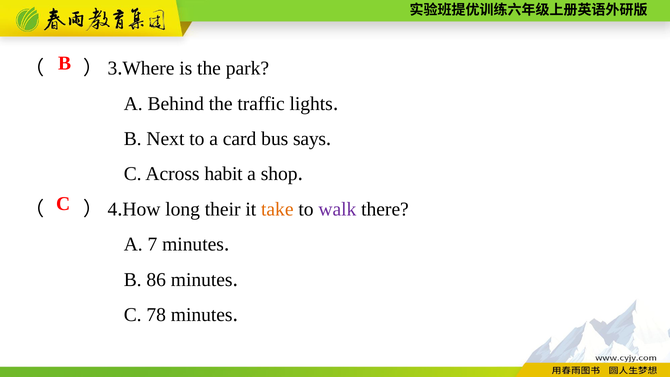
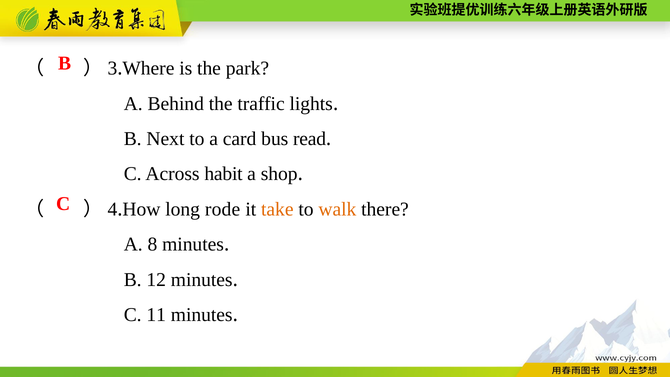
says: says -> read (310, 139)
their: their -> rode (223, 209)
walk colour: purple -> orange (337, 209)
7: 7 -> 8 (152, 244)
86: 86 -> 12 (156, 280)
78: 78 -> 11 (156, 315)
